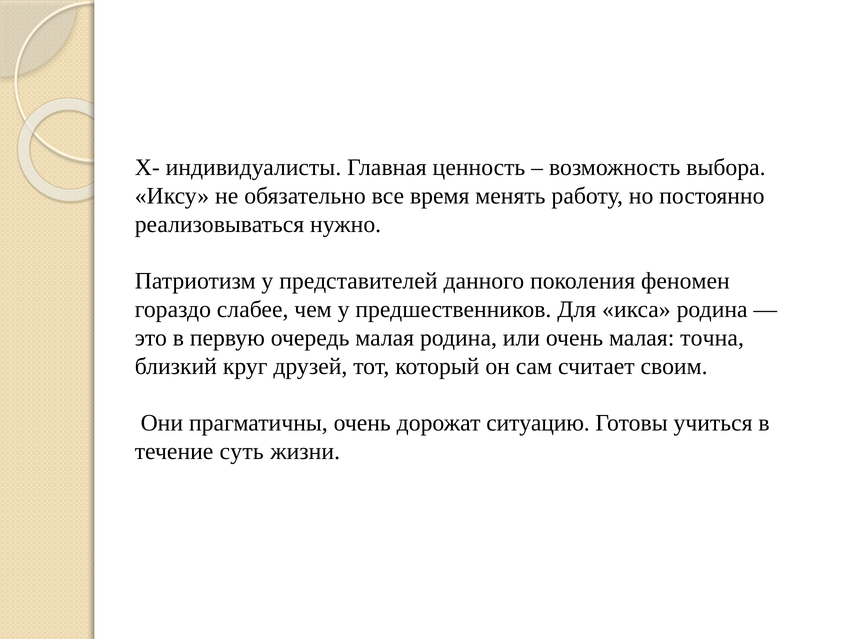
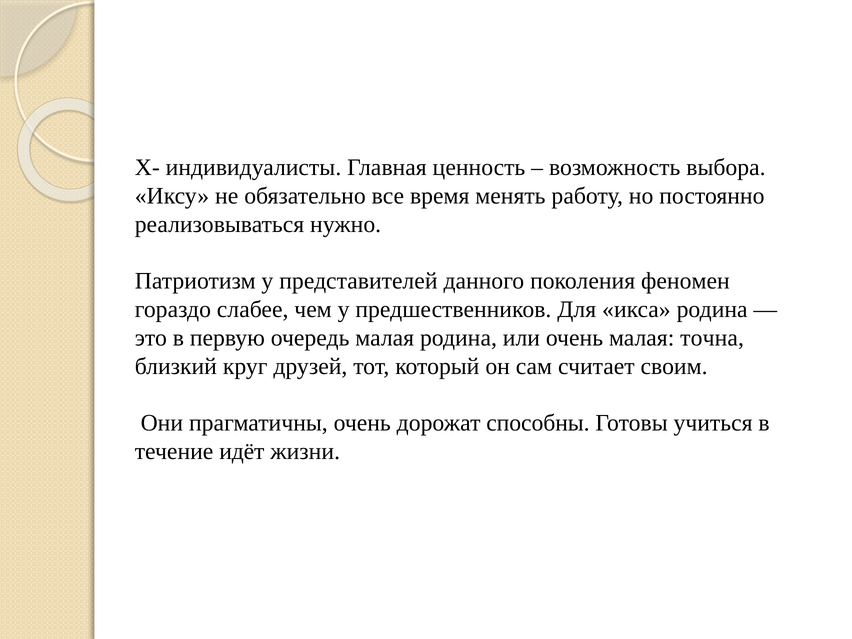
ситуацию: ситуацию -> способны (538, 423)
суть: суть -> идёт (242, 452)
